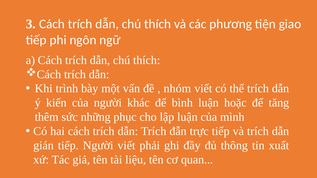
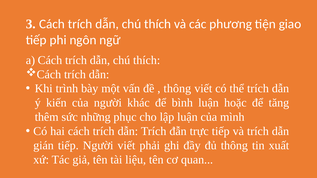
nhóm: nhóm -> thông (177, 89)
